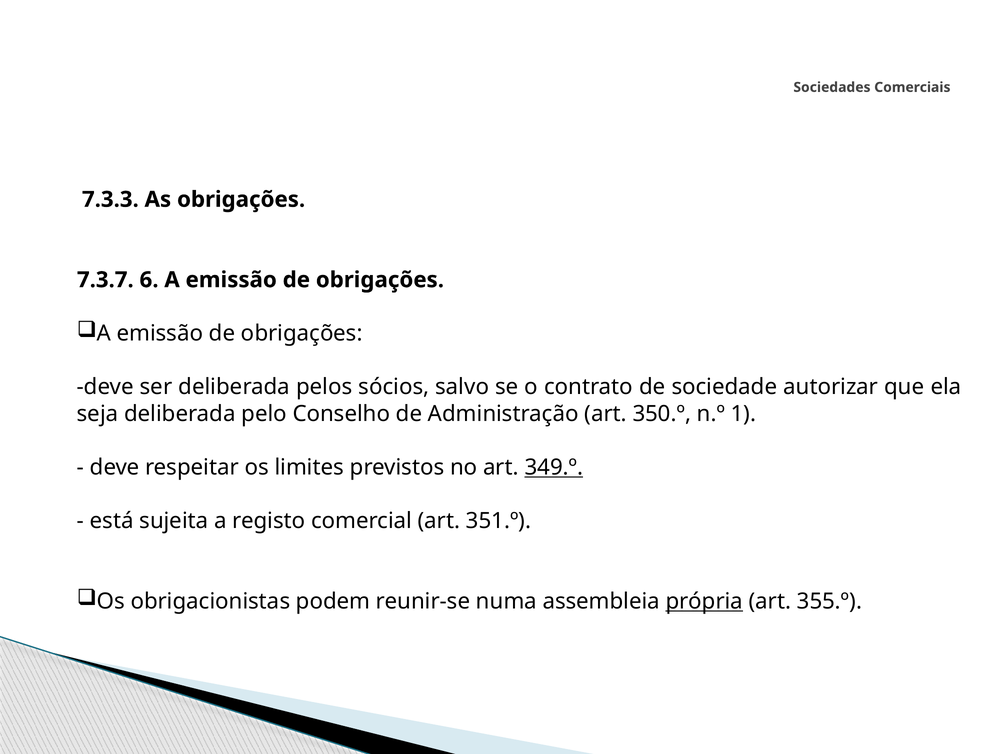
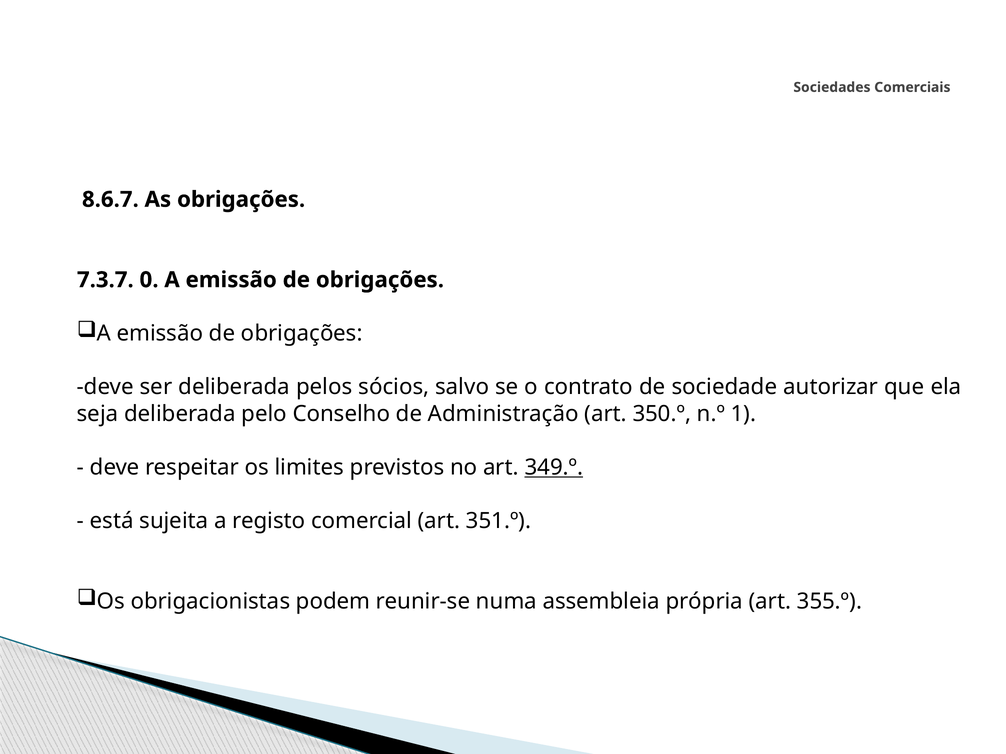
7.3.3: 7.3.3 -> 8.6.7 (110, 200)
6: 6 -> 0 (149, 280)
própria underline: present -> none (704, 602)
